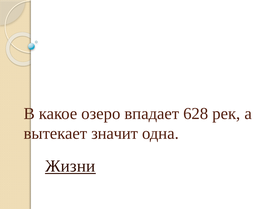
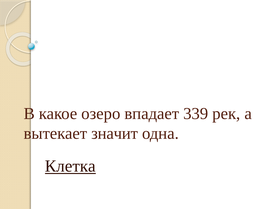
628: 628 -> 339 (196, 114)
Жизни: Жизни -> Клетка (70, 166)
